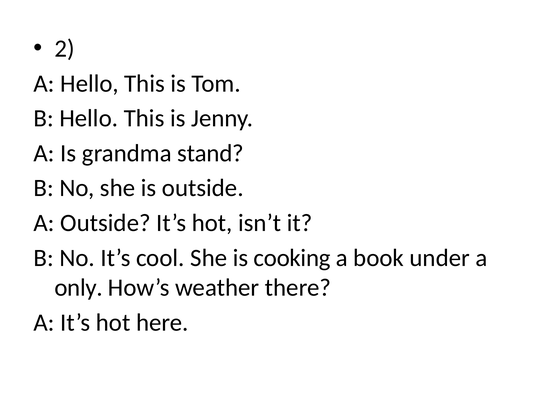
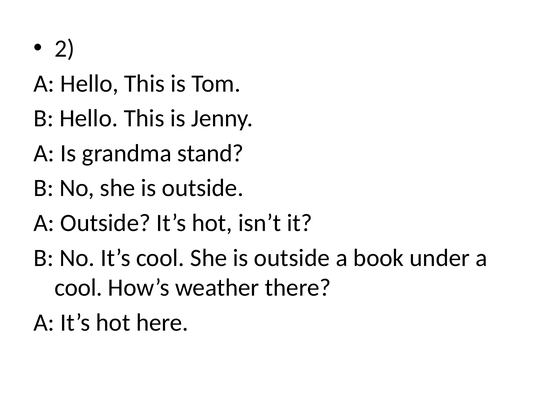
cool She is cooking: cooking -> outside (292, 258)
only: only -> cool (79, 288)
